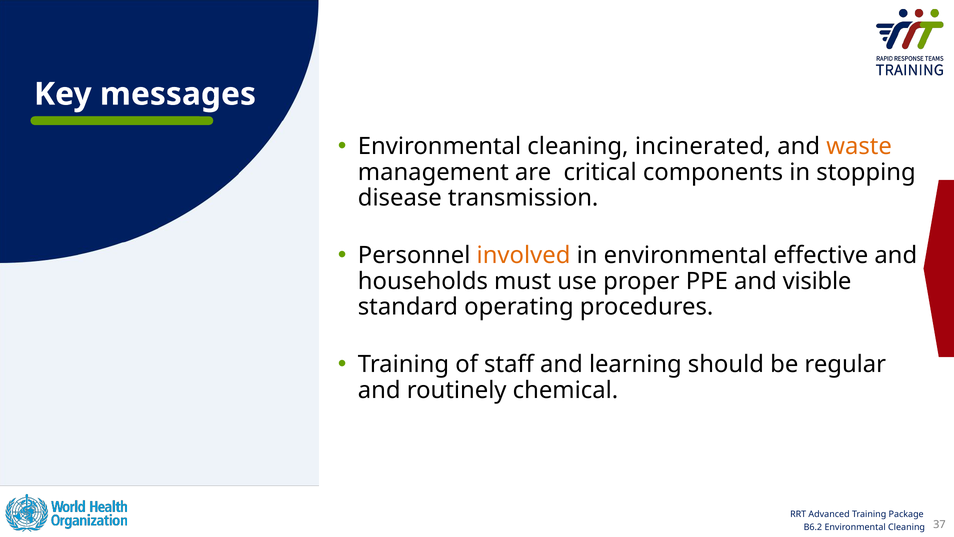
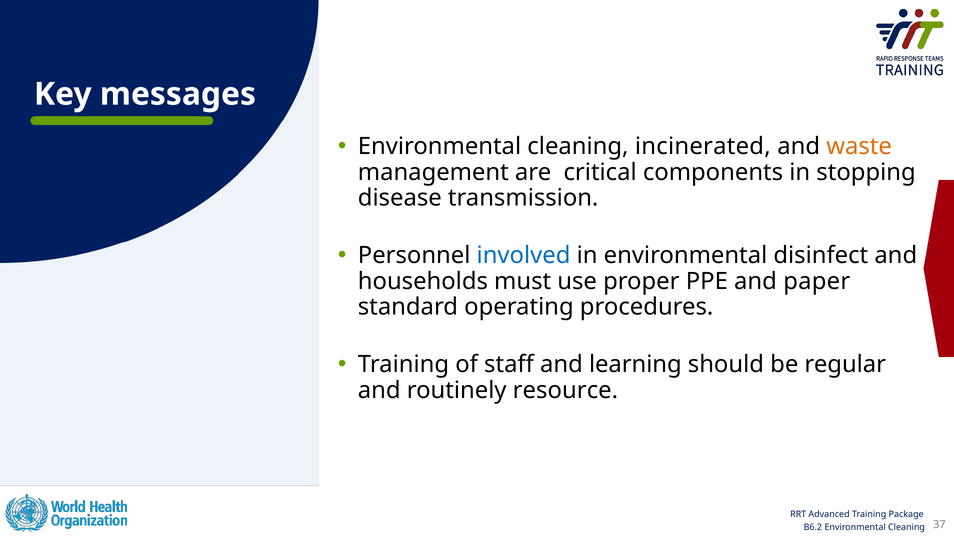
involved colour: orange -> blue (524, 255)
effective: effective -> disinfect (821, 255)
visible: visible -> paper (817, 281)
chemical: chemical -> resource (565, 390)
